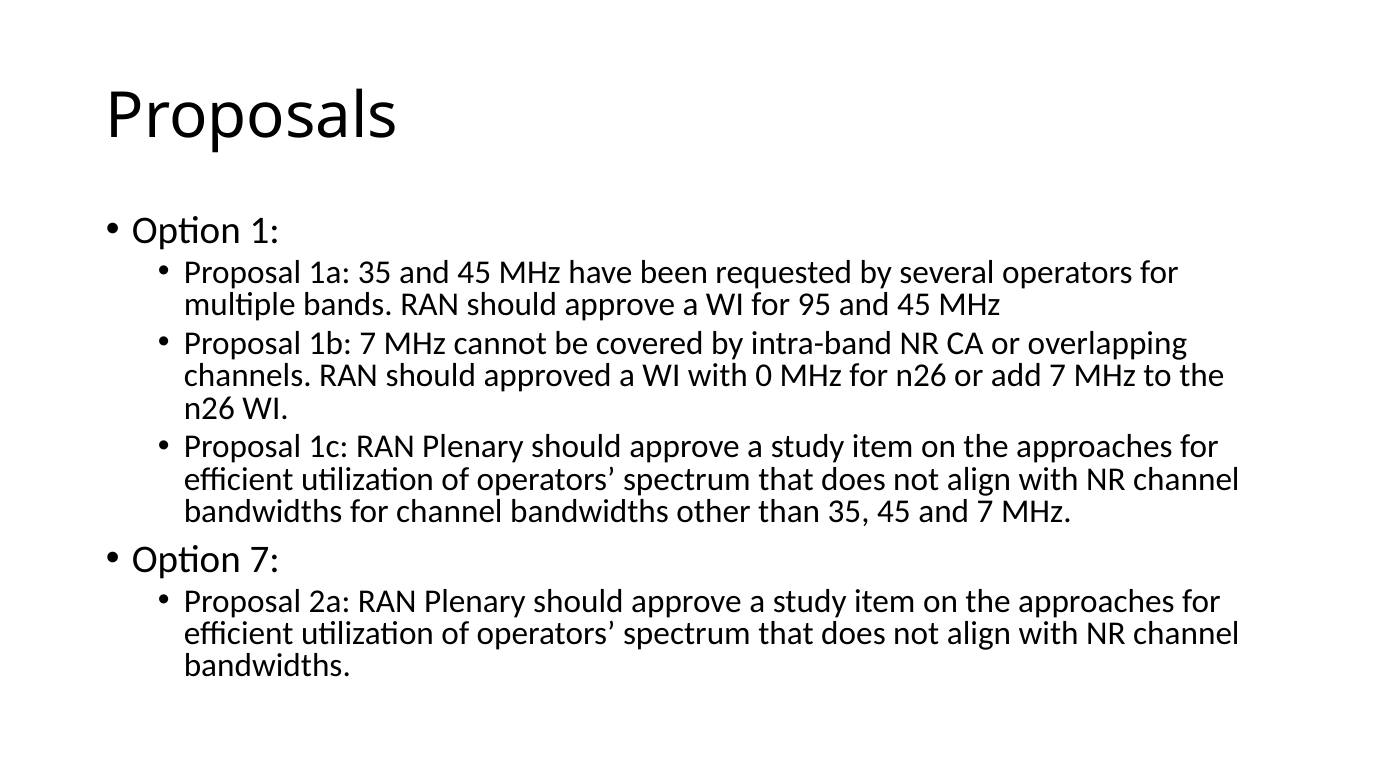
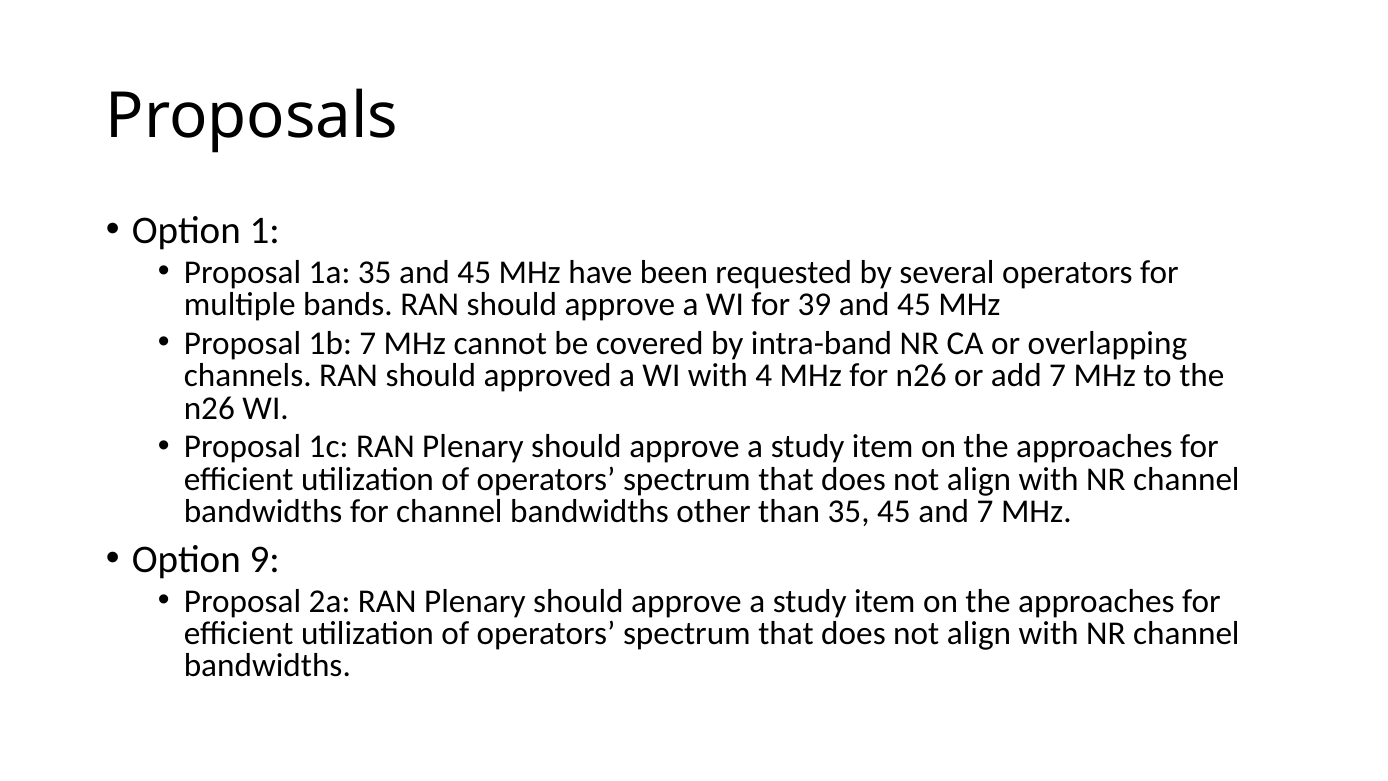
95: 95 -> 39 (814, 305)
0: 0 -> 4 (764, 376)
Option 7: 7 -> 9 (265, 559)
